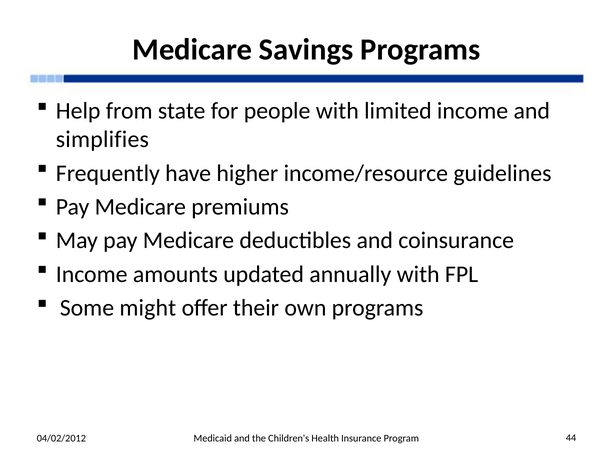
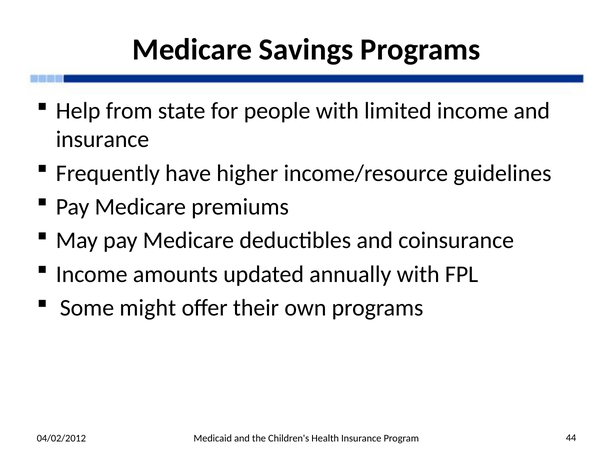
simplifies: simplifies -> insurance (103, 139)
